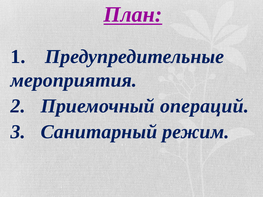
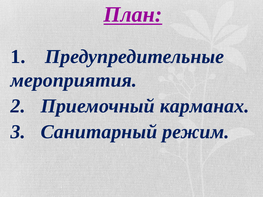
операций: операций -> карманах (205, 106)
